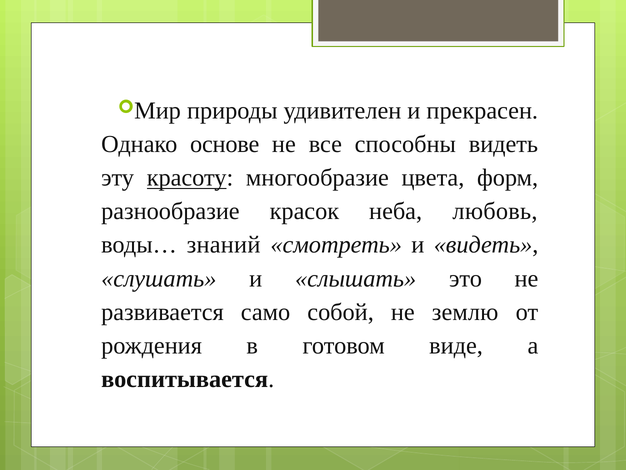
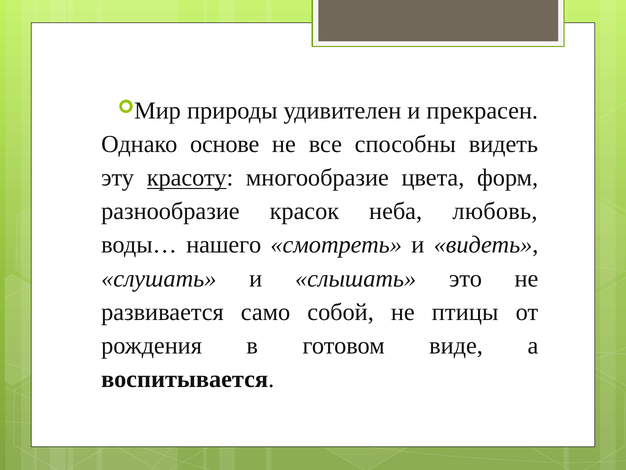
знаний: знаний -> нашего (224, 245)
землю: землю -> птицы (465, 312)
